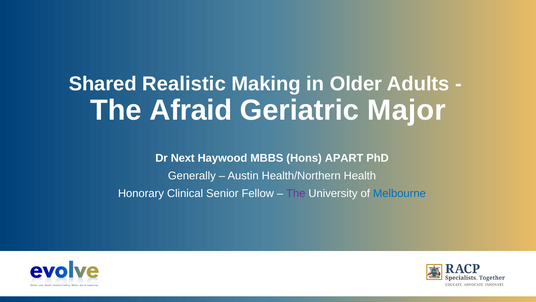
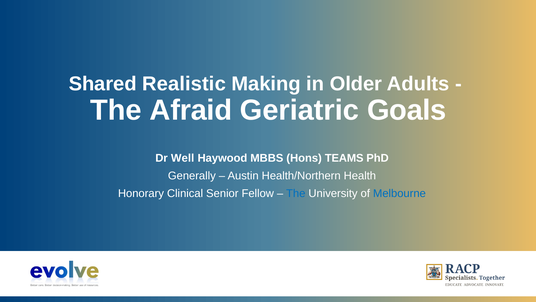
Major: Major -> Goals (407, 110)
Next: Next -> Well (183, 158)
APART: APART -> TEAMS (344, 158)
The colour: purple -> blue (296, 193)
